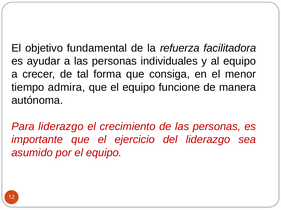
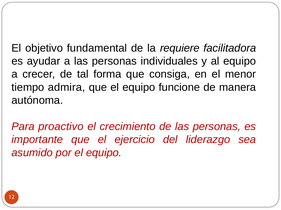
refuerza: refuerza -> requiere (180, 48)
Para liderazgo: liderazgo -> proactivo (61, 127)
